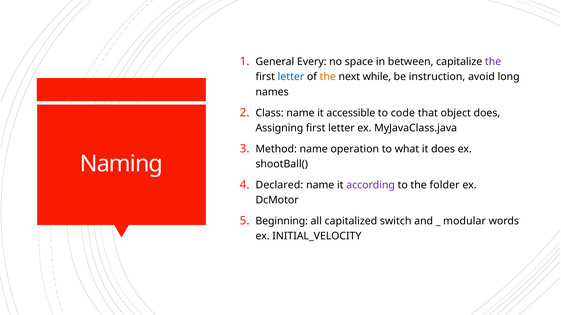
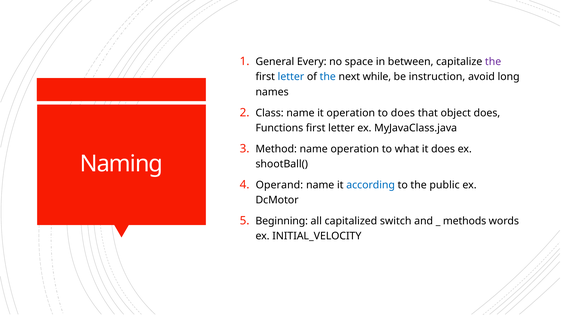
the colour: orange -> blue (328, 77)
it accessible: accessible -> operation (351, 113)
to code: code -> does (403, 113)
Assigning: Assigning -> Functions (279, 128)
Declared: Declared -> Operand (279, 185)
according colour: purple -> blue (371, 185)
folder: folder -> public (445, 185)
modular: modular -> methods (465, 221)
